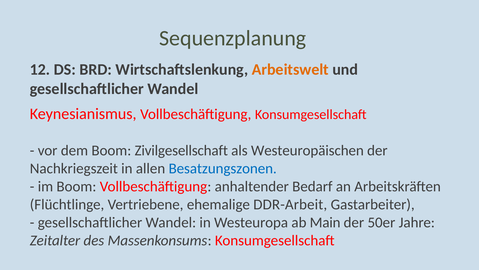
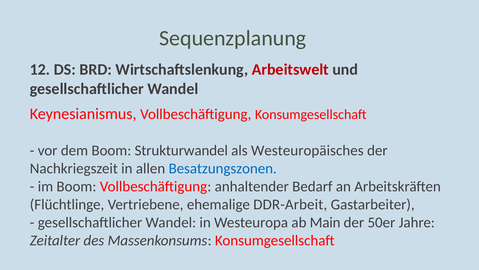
Arbeitswelt colour: orange -> red (290, 69)
Zivilgesellschaft: Zivilgesellschaft -> Strukturwandel (181, 150)
Westeuropäischen: Westeuropäischen -> Westeuropäisches (307, 150)
